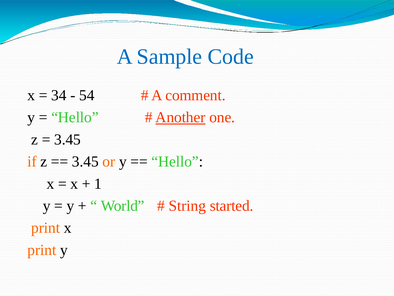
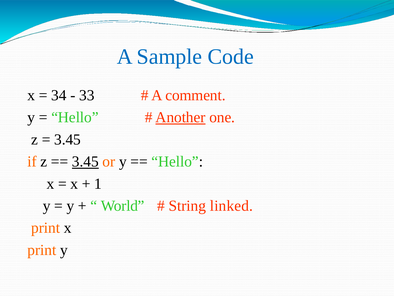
54: 54 -> 33 (87, 95)
3.45 underline: none -> present (85, 161)
started: started -> linked (231, 205)
